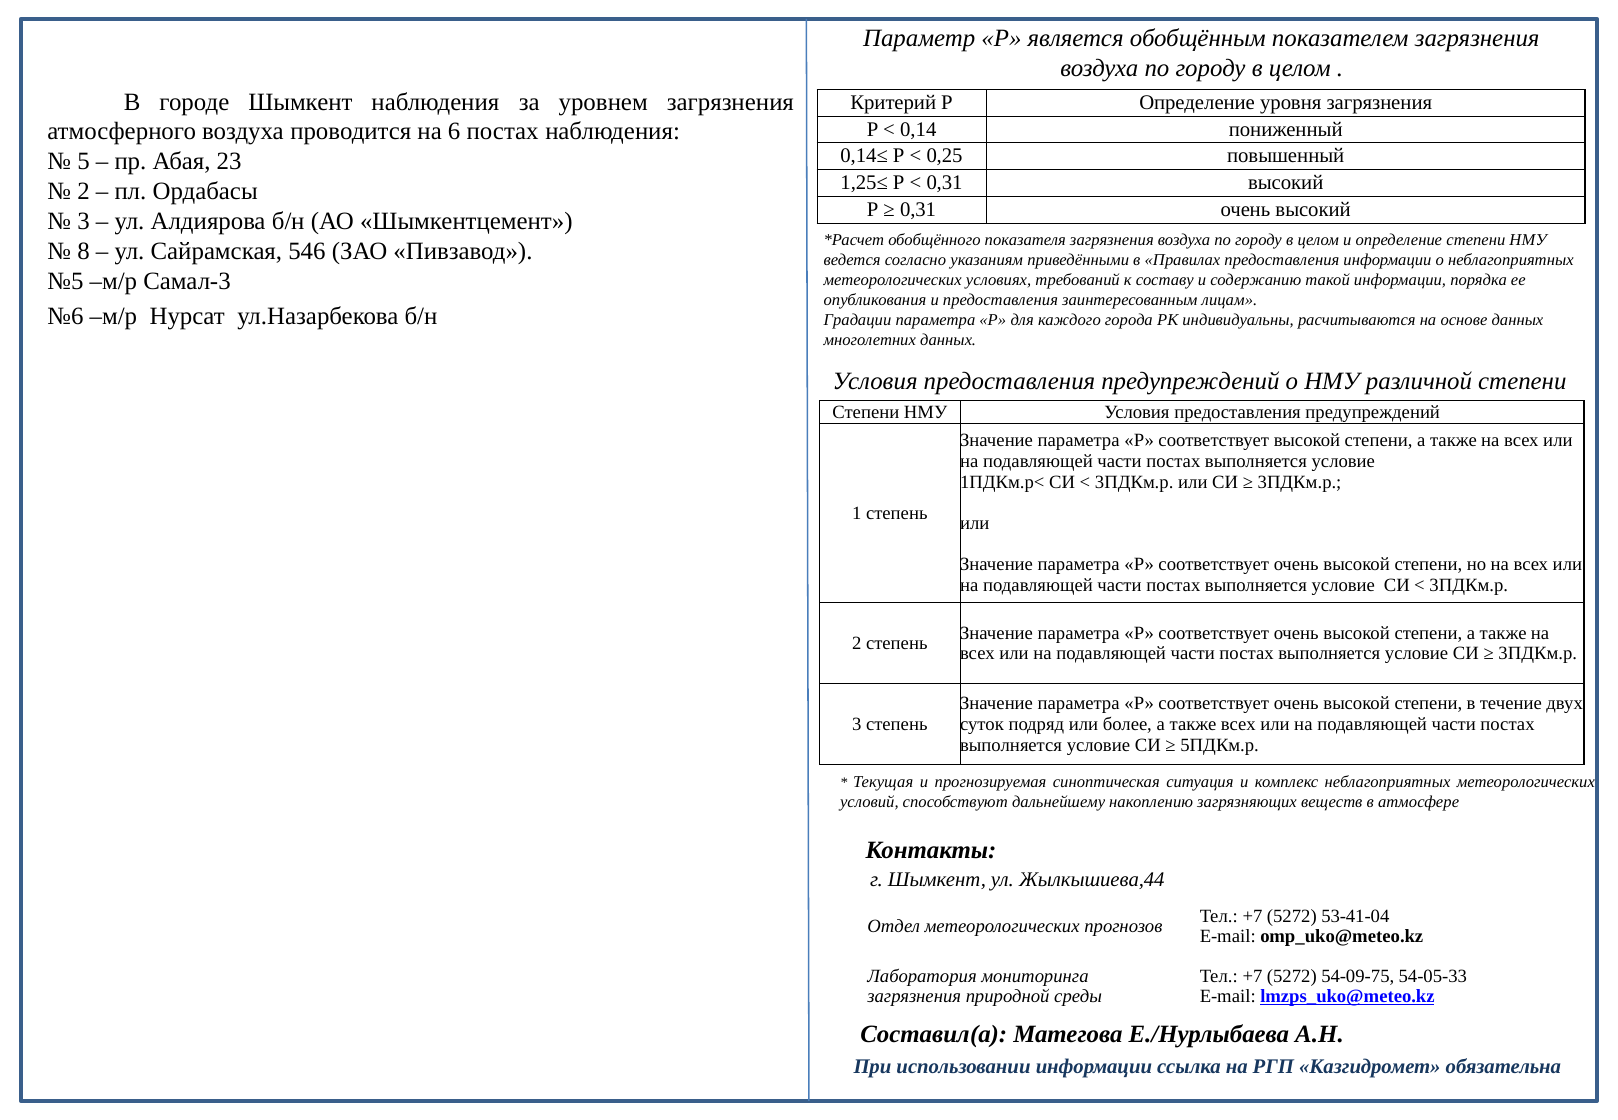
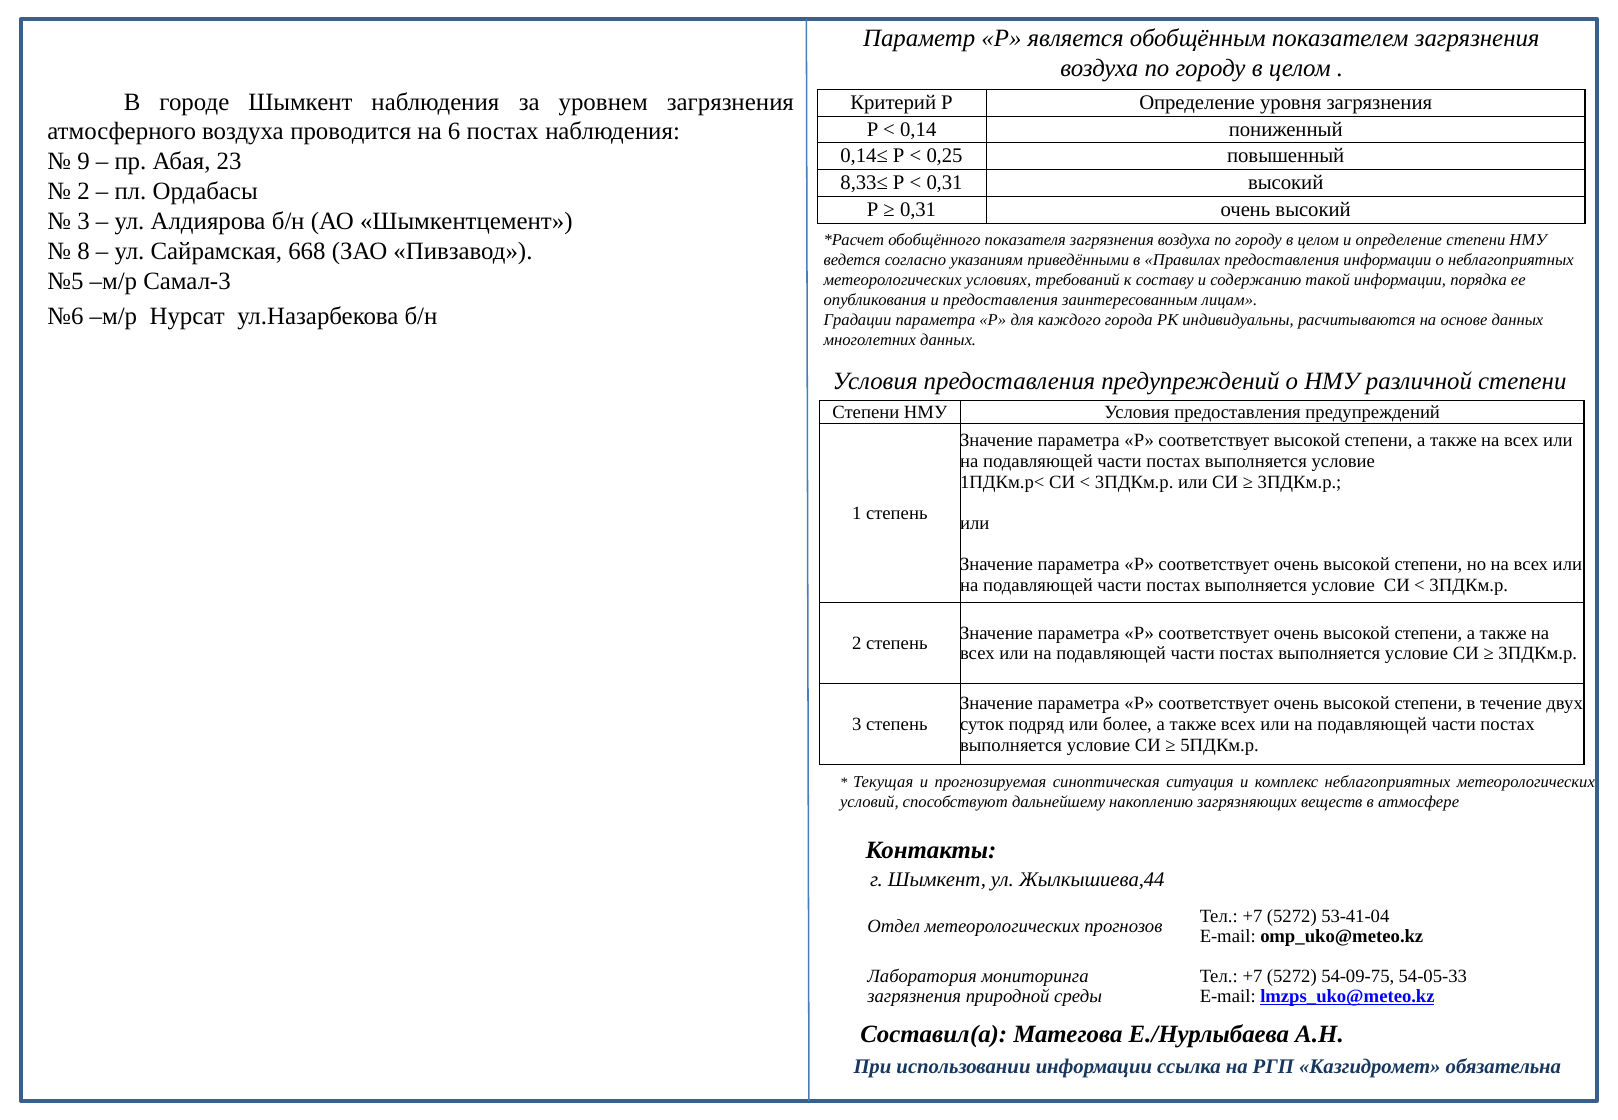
5: 5 -> 9 (84, 162)
1,25≤: 1,25≤ -> 8,33≤ (864, 183)
546: 546 -> 668 (307, 251)
